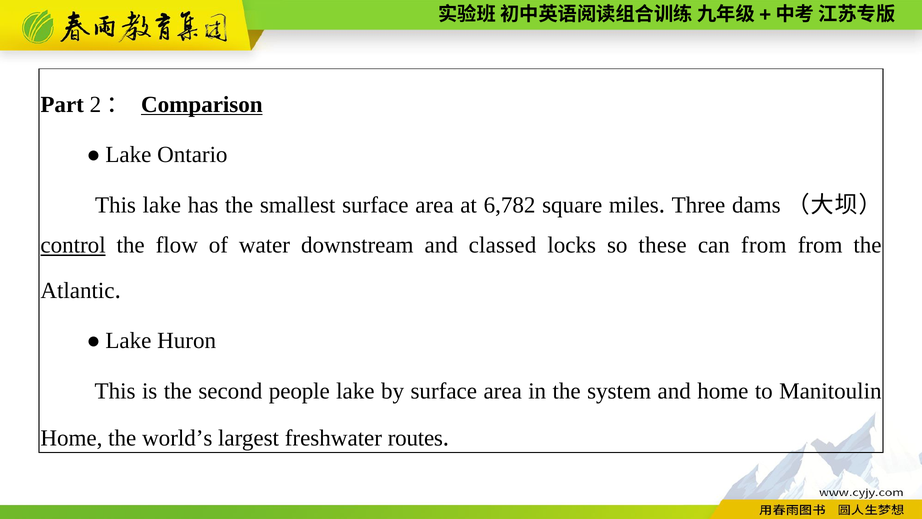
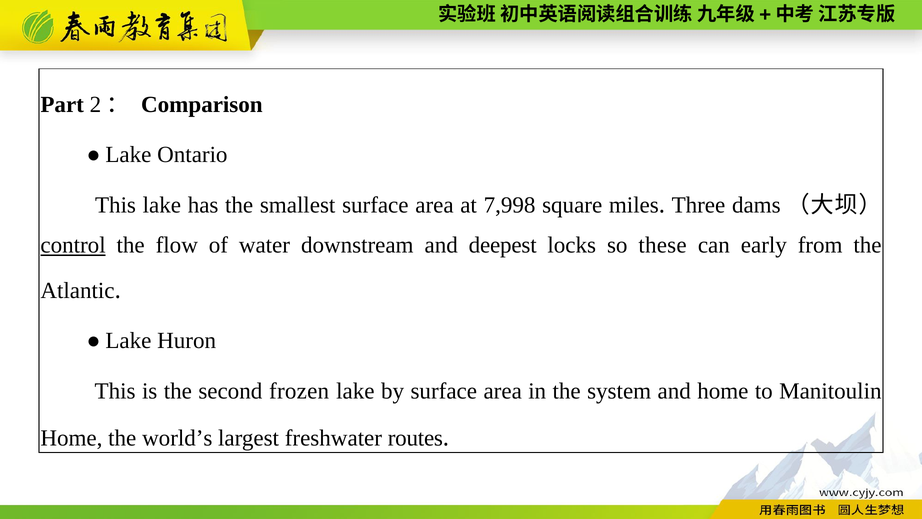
Comparison underline: present -> none (202, 105)
6,782: 6,782 -> 7,998 (510, 205)
classed: classed -> deepest (503, 245)
can from: from -> early (764, 245)
people: people -> frozen (299, 391)
